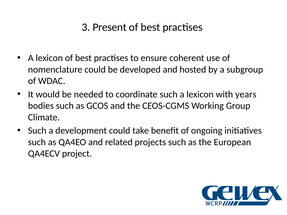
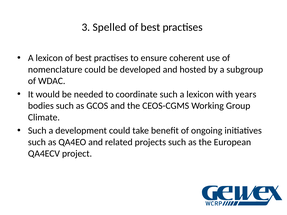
Present: Present -> Spelled (110, 27)
